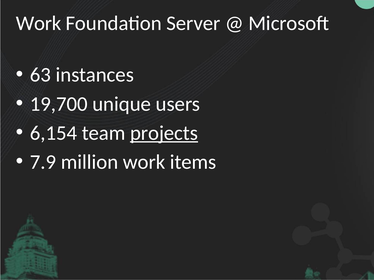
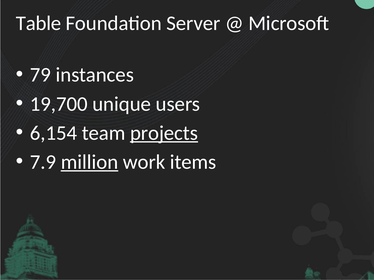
Work: Work -> Table (39, 23)
63: 63 -> 79 (40, 75)
million underline: none -> present (90, 162)
